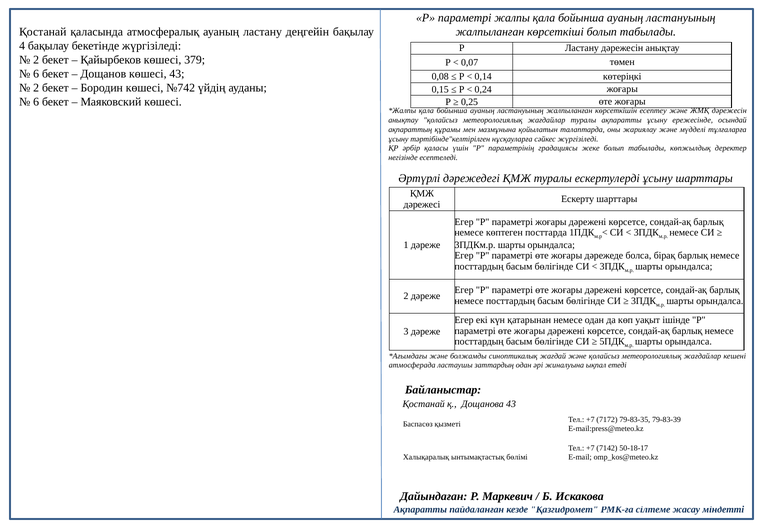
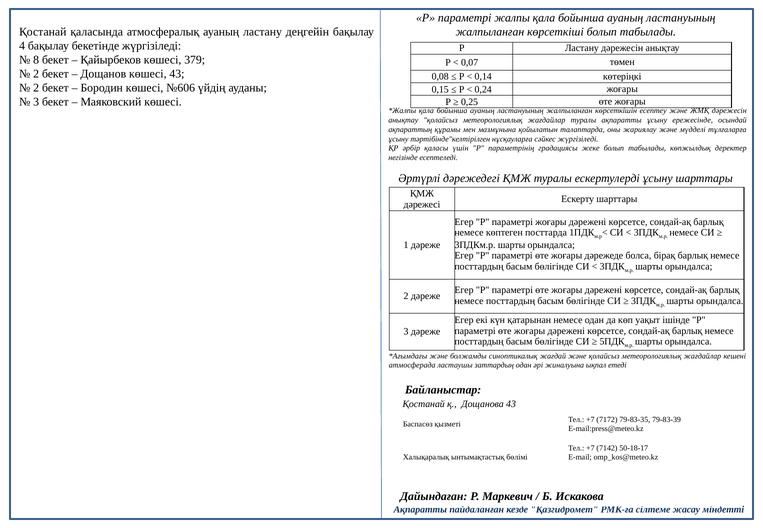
2: 2 -> 8 (36, 60)
6: 6 -> 2 (36, 74)
№742: №742 -> №606 (181, 88)
6: 6 -> 3 (36, 102)
